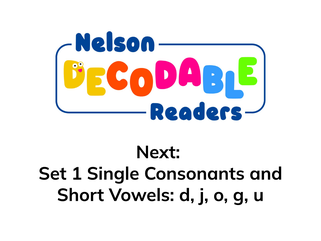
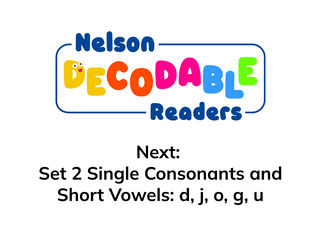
1: 1 -> 2 (77, 174)
